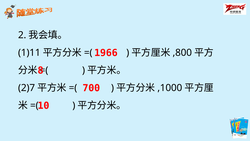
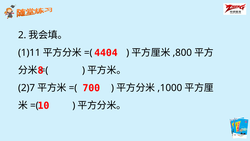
1966: 1966 -> 4404 (106, 53)
